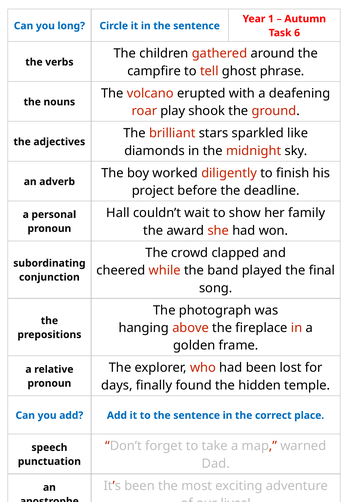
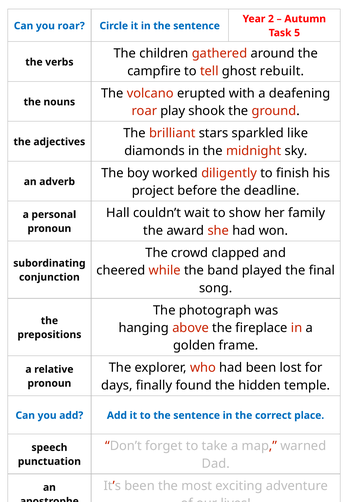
1: 1 -> 2 (271, 19)
you long: long -> roar (71, 26)
6: 6 -> 5 (297, 33)
phrase: phrase -> rebuilt (282, 71)
